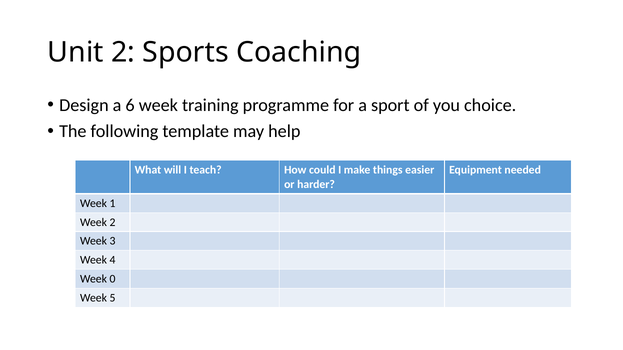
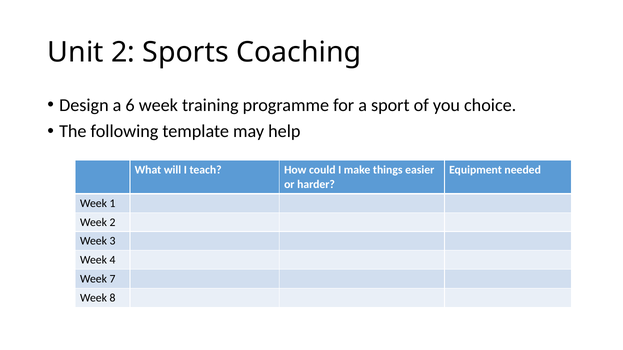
0: 0 -> 7 (113, 279)
5: 5 -> 8 (113, 298)
